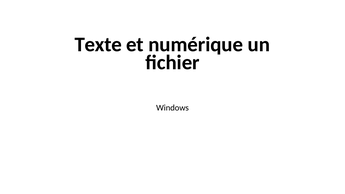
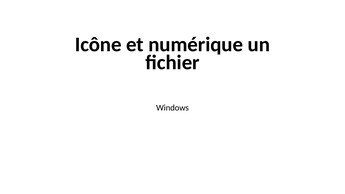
Texte: Texte -> Icône (98, 45)
